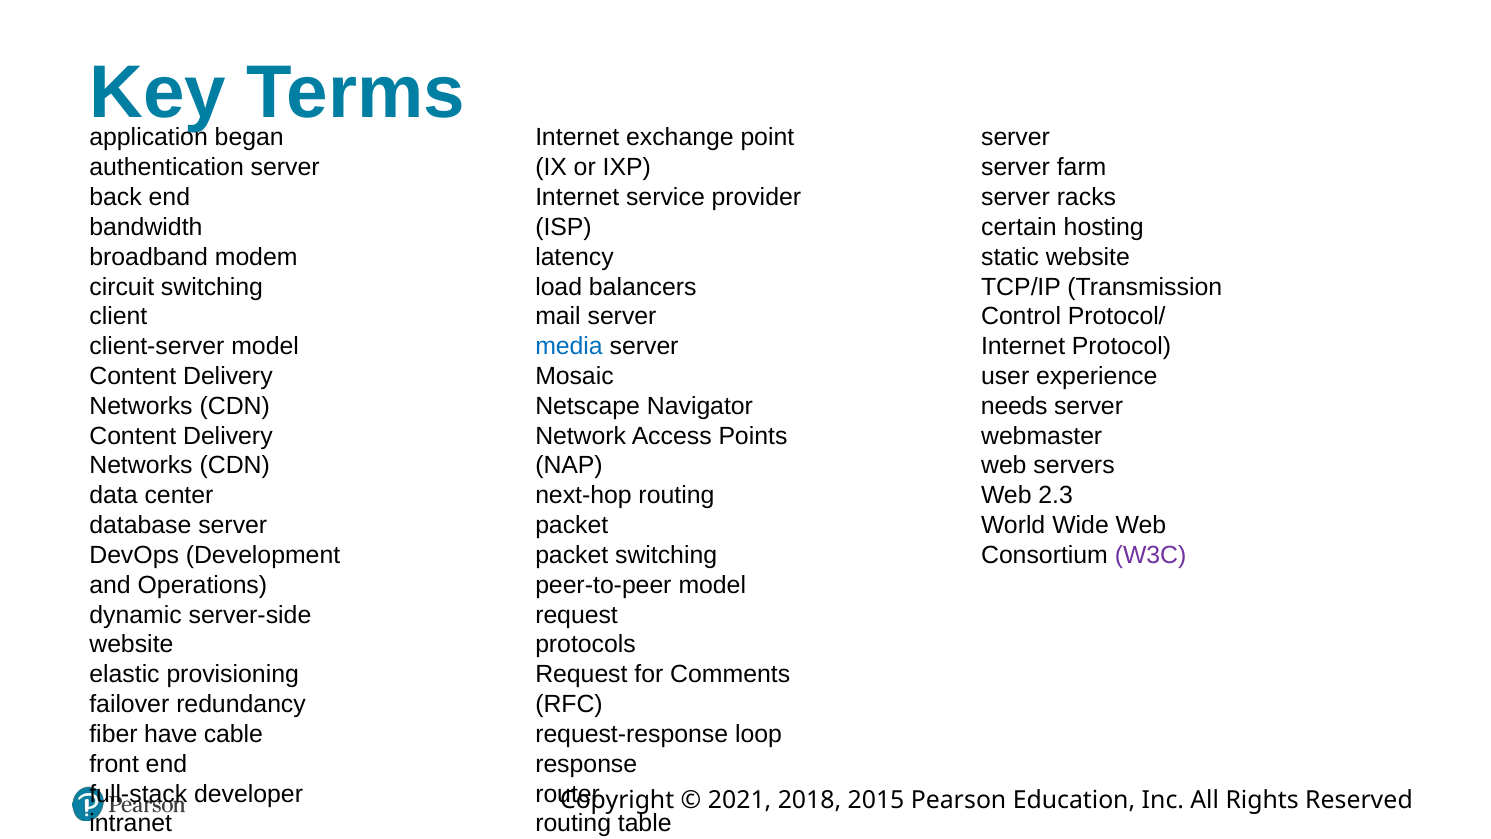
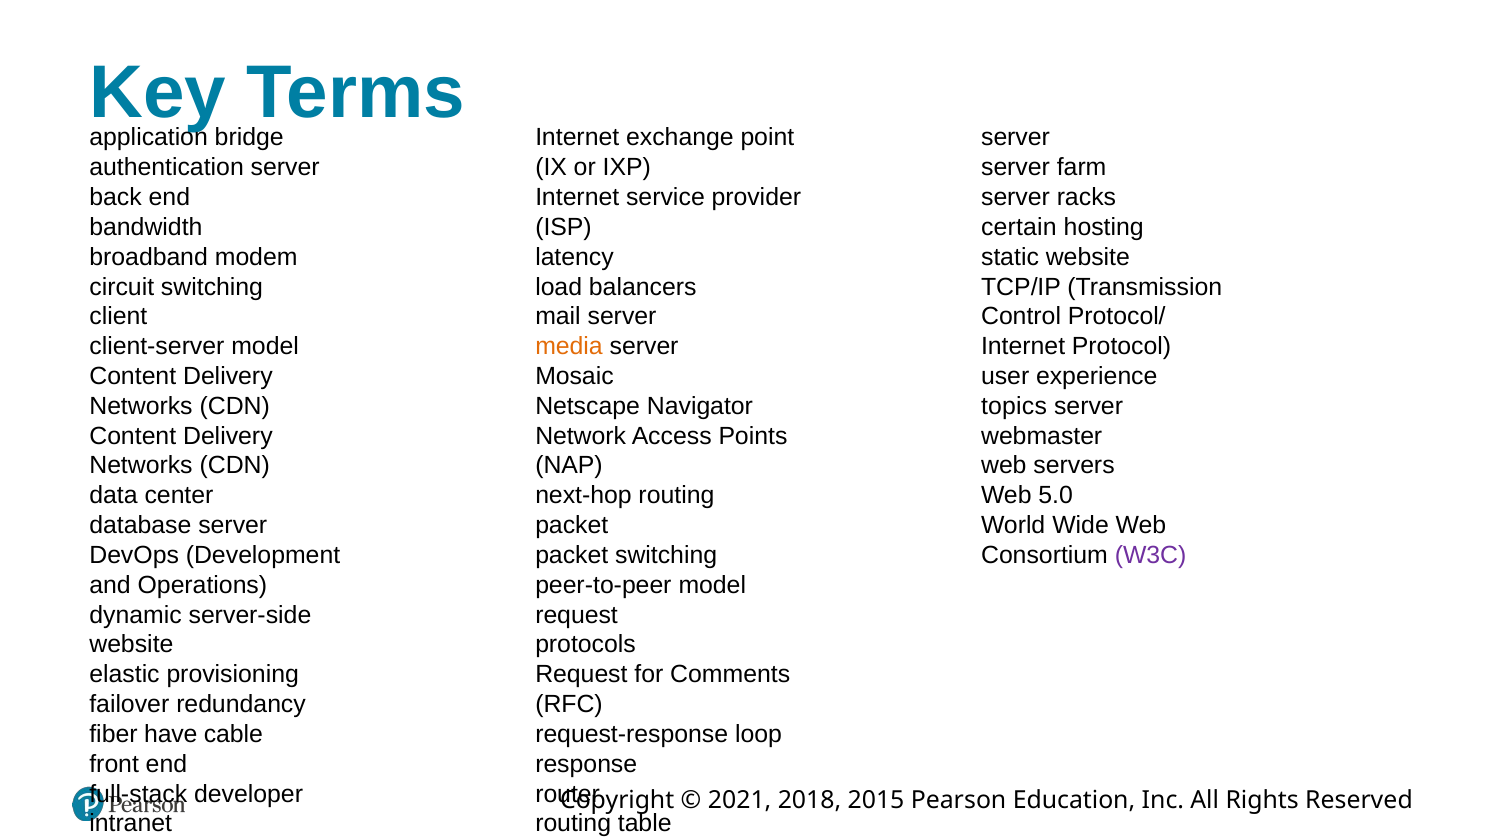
began: began -> bridge (249, 138)
media colour: blue -> orange (569, 346)
needs: needs -> topics (1014, 406)
2.3: 2.3 -> 5.0 (1056, 495)
